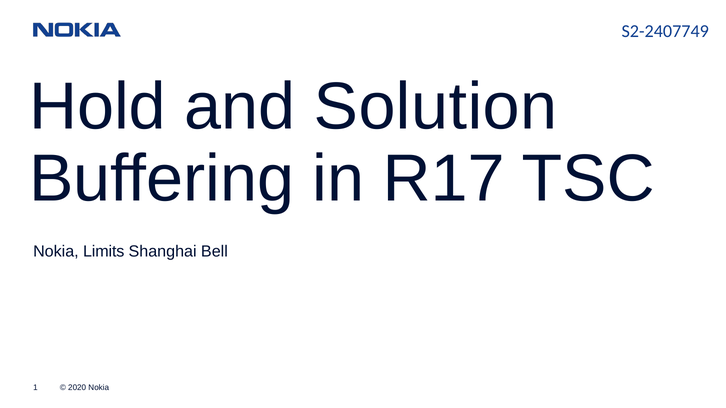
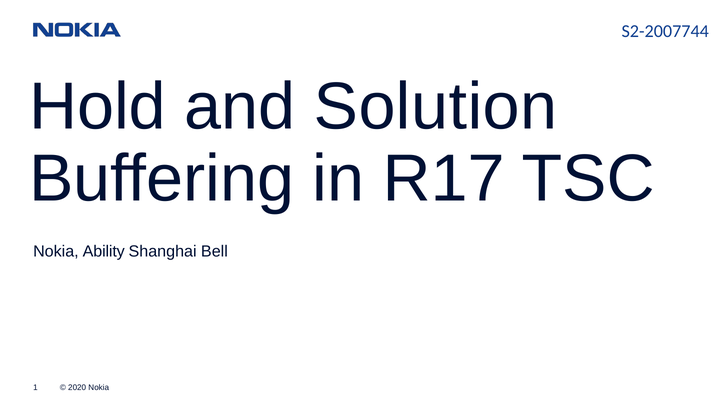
S2-2407749: S2-2407749 -> S2-2007744 (665, 32)
Limits: Limits -> Ability (104, 252)
